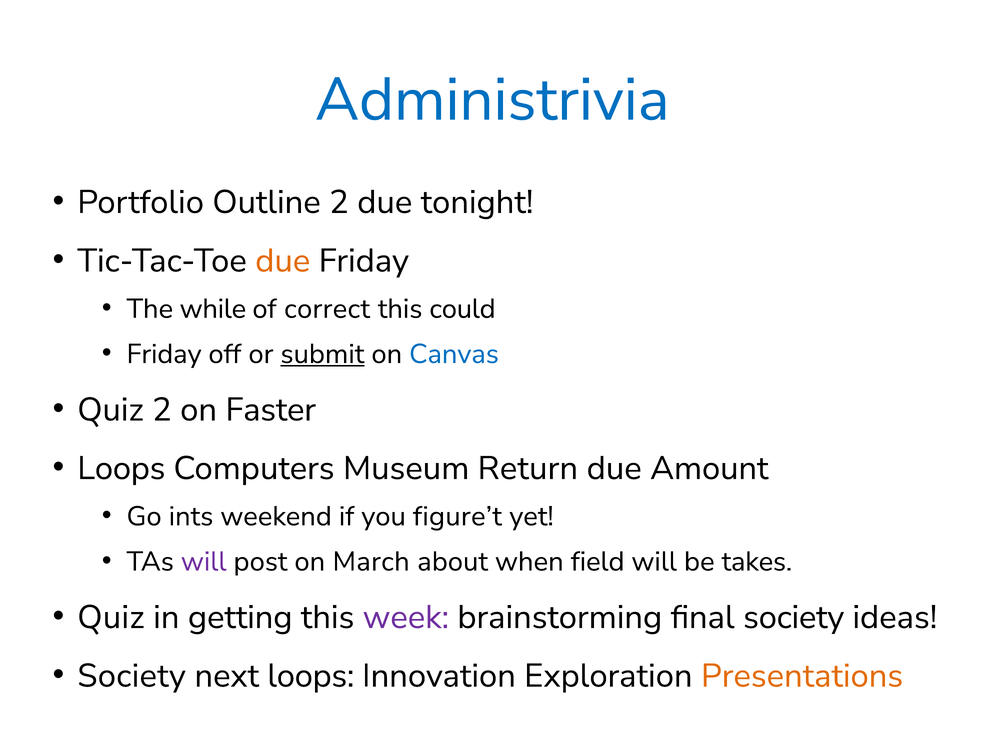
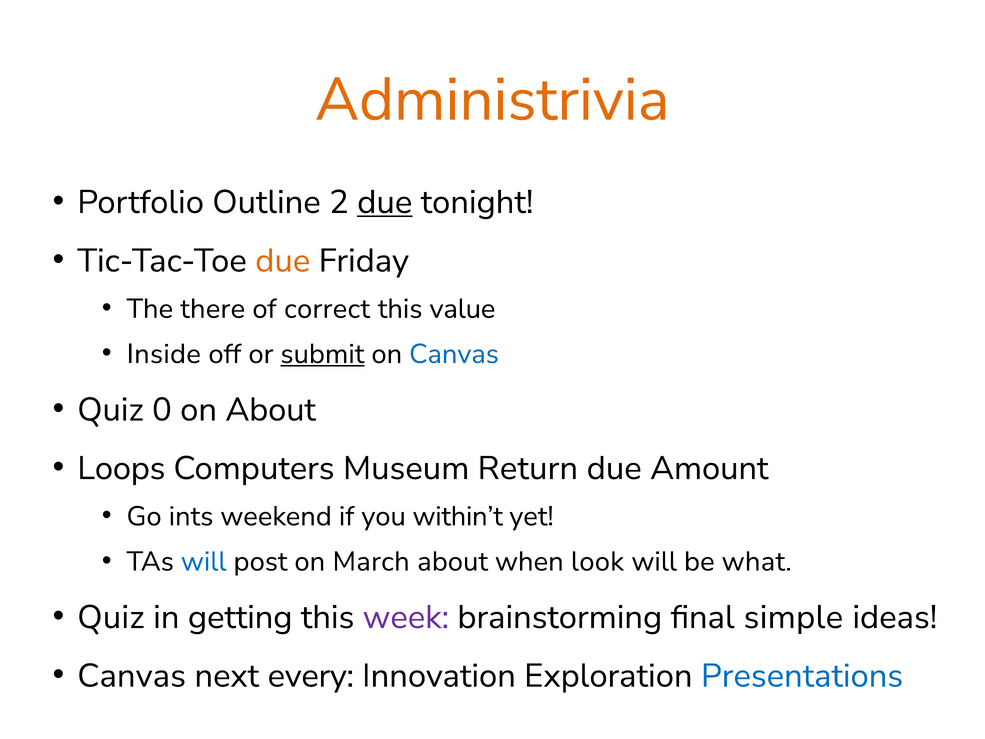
Administrivia colour: blue -> orange (492, 100)
due underline: none -> present (385, 202)
while: while -> there (213, 309)
could: could -> value (462, 309)
Friday: Friday -> Inside (164, 354)
Quiz 2: 2 -> 0 (162, 410)
on Faster: Faster -> About (271, 410)
figure’t: figure’t -> within’t (458, 516)
will colour: purple -> blue (204, 561)
field: field -> look (597, 561)
takes: takes -> what (757, 561)
final society: society -> simple (793, 617)
Society: Society -> Canvas (132, 676)
next loops: loops -> every (311, 676)
Presentations colour: orange -> blue (802, 676)
